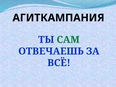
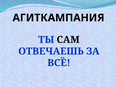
САМ colour: green -> black (68, 40)
